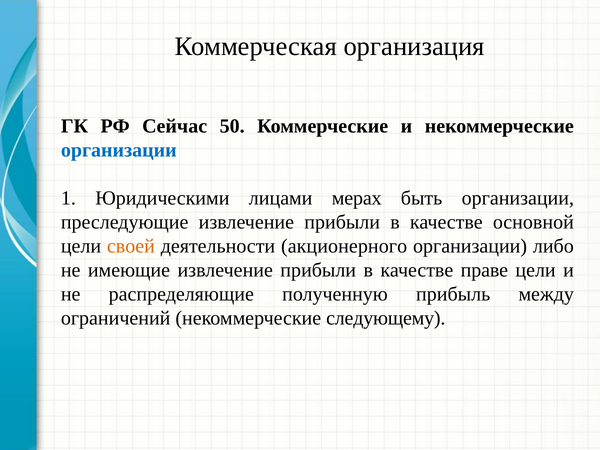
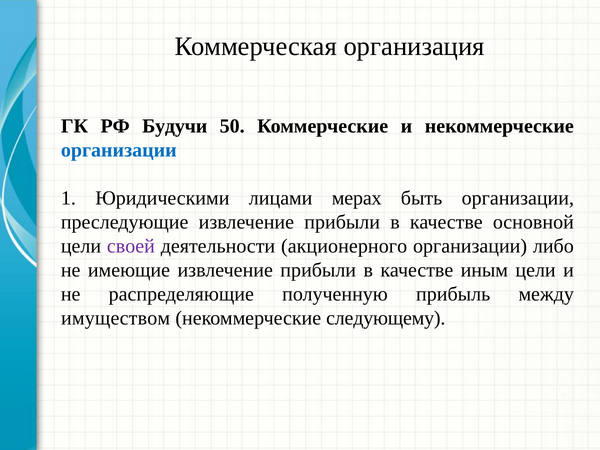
Сейчас: Сейчас -> Будучи (175, 126)
своей colour: orange -> purple (131, 246)
праве: праве -> иным (484, 270)
ограничений: ограничений -> имуществом (116, 318)
